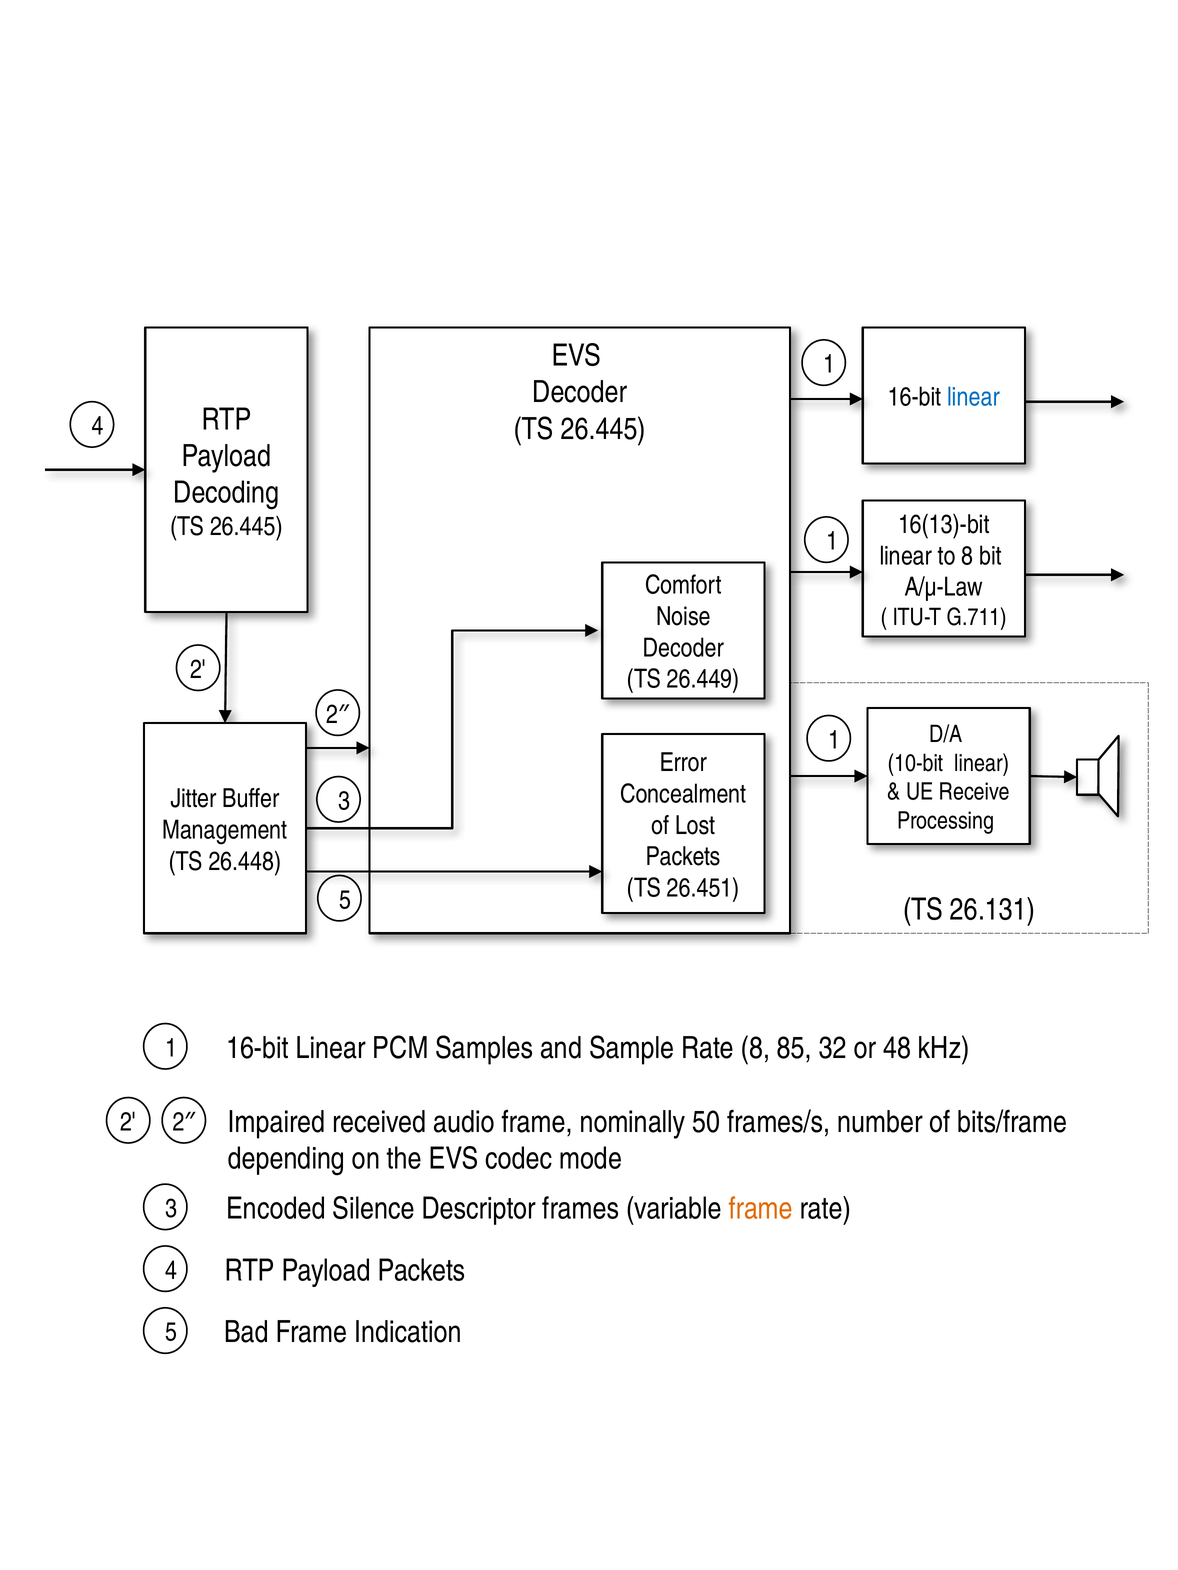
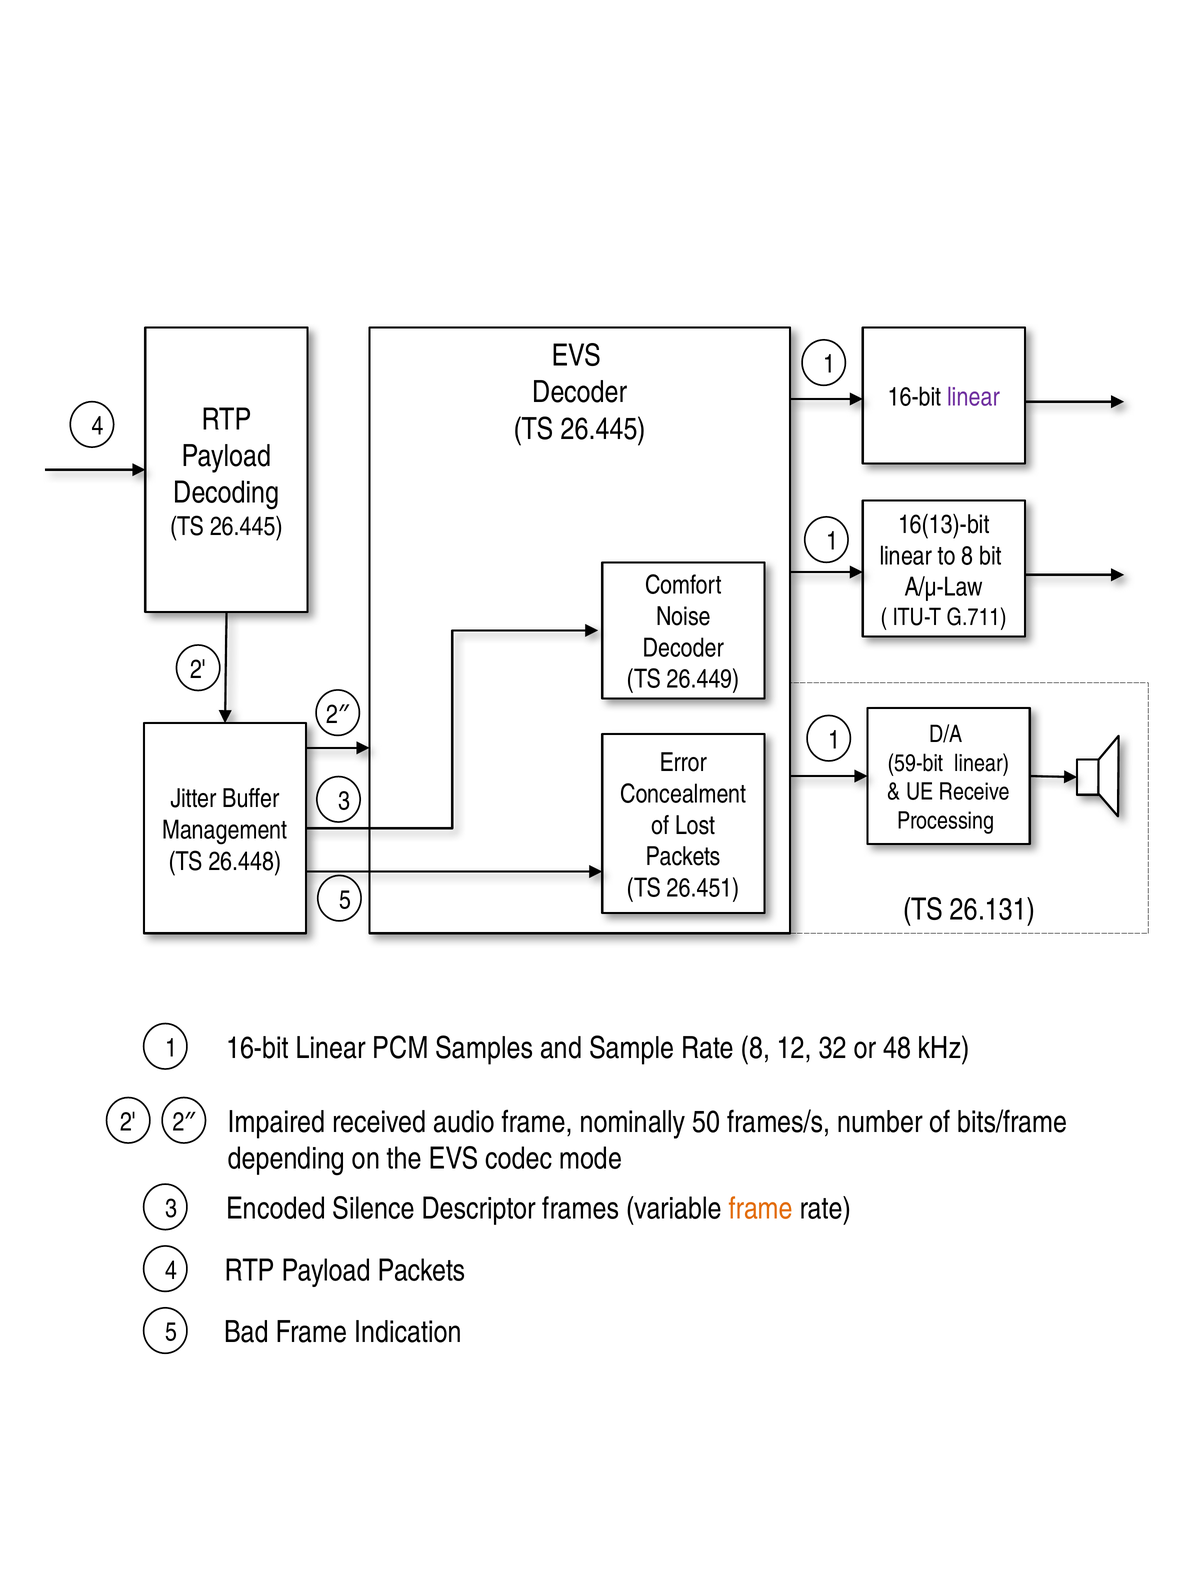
linear colour: blue -> purple (973, 397)
10-bit: 10-bit -> 59-bit (916, 764)
85: 85 -> 12 (794, 1049)
